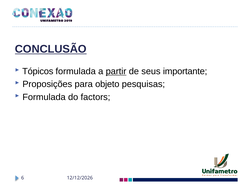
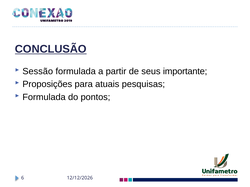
Tópicos: Tópicos -> Sessão (38, 71)
partir underline: present -> none (116, 71)
objeto: objeto -> atuais (107, 84)
factors: factors -> pontos (95, 97)
